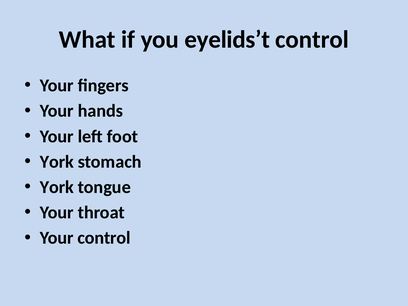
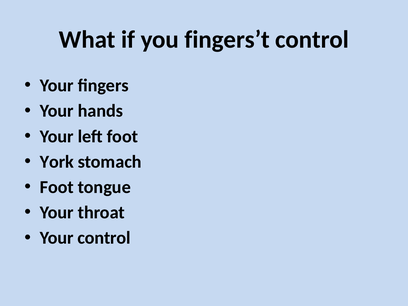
eyelids’t: eyelids’t -> fingers’t (227, 39)
York: York -> Foot (57, 187)
